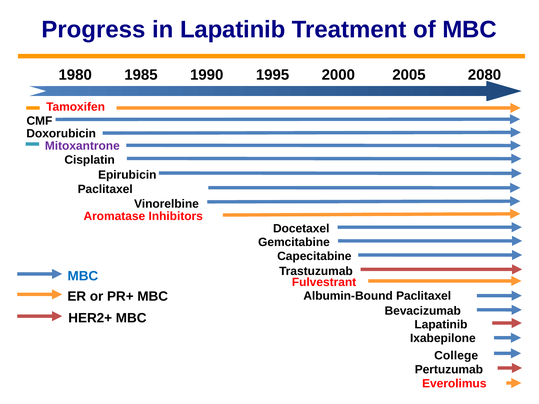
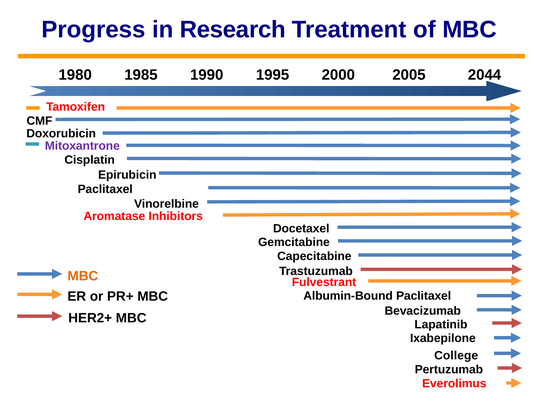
in Lapatinib: Lapatinib -> Research (233, 29)
2080: 2080 -> 2044 (485, 75)
MBC colour: blue -> orange (83, 276)
